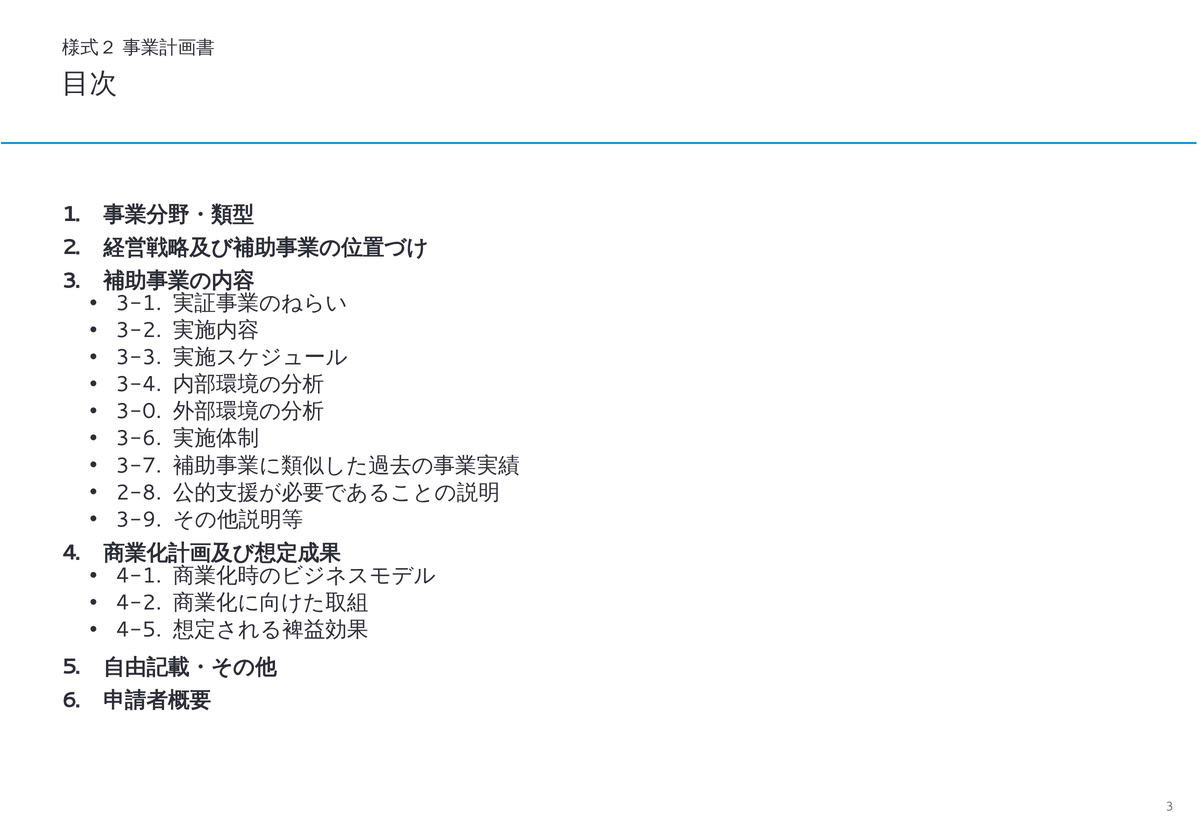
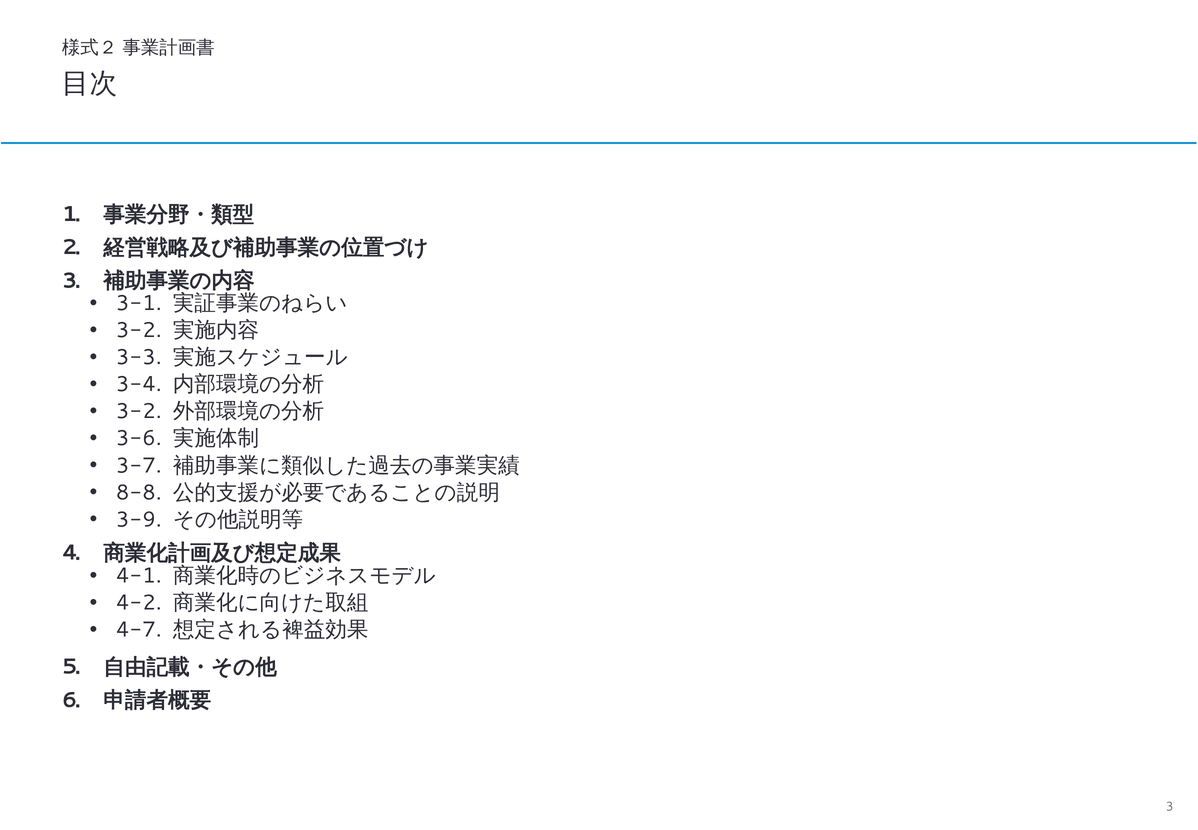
3-0: 3-0 -> 3-2 (139, 411)
2-8: 2-8 -> 8-8 (139, 492)
4-5: 4-5 -> 4-7 (139, 629)
